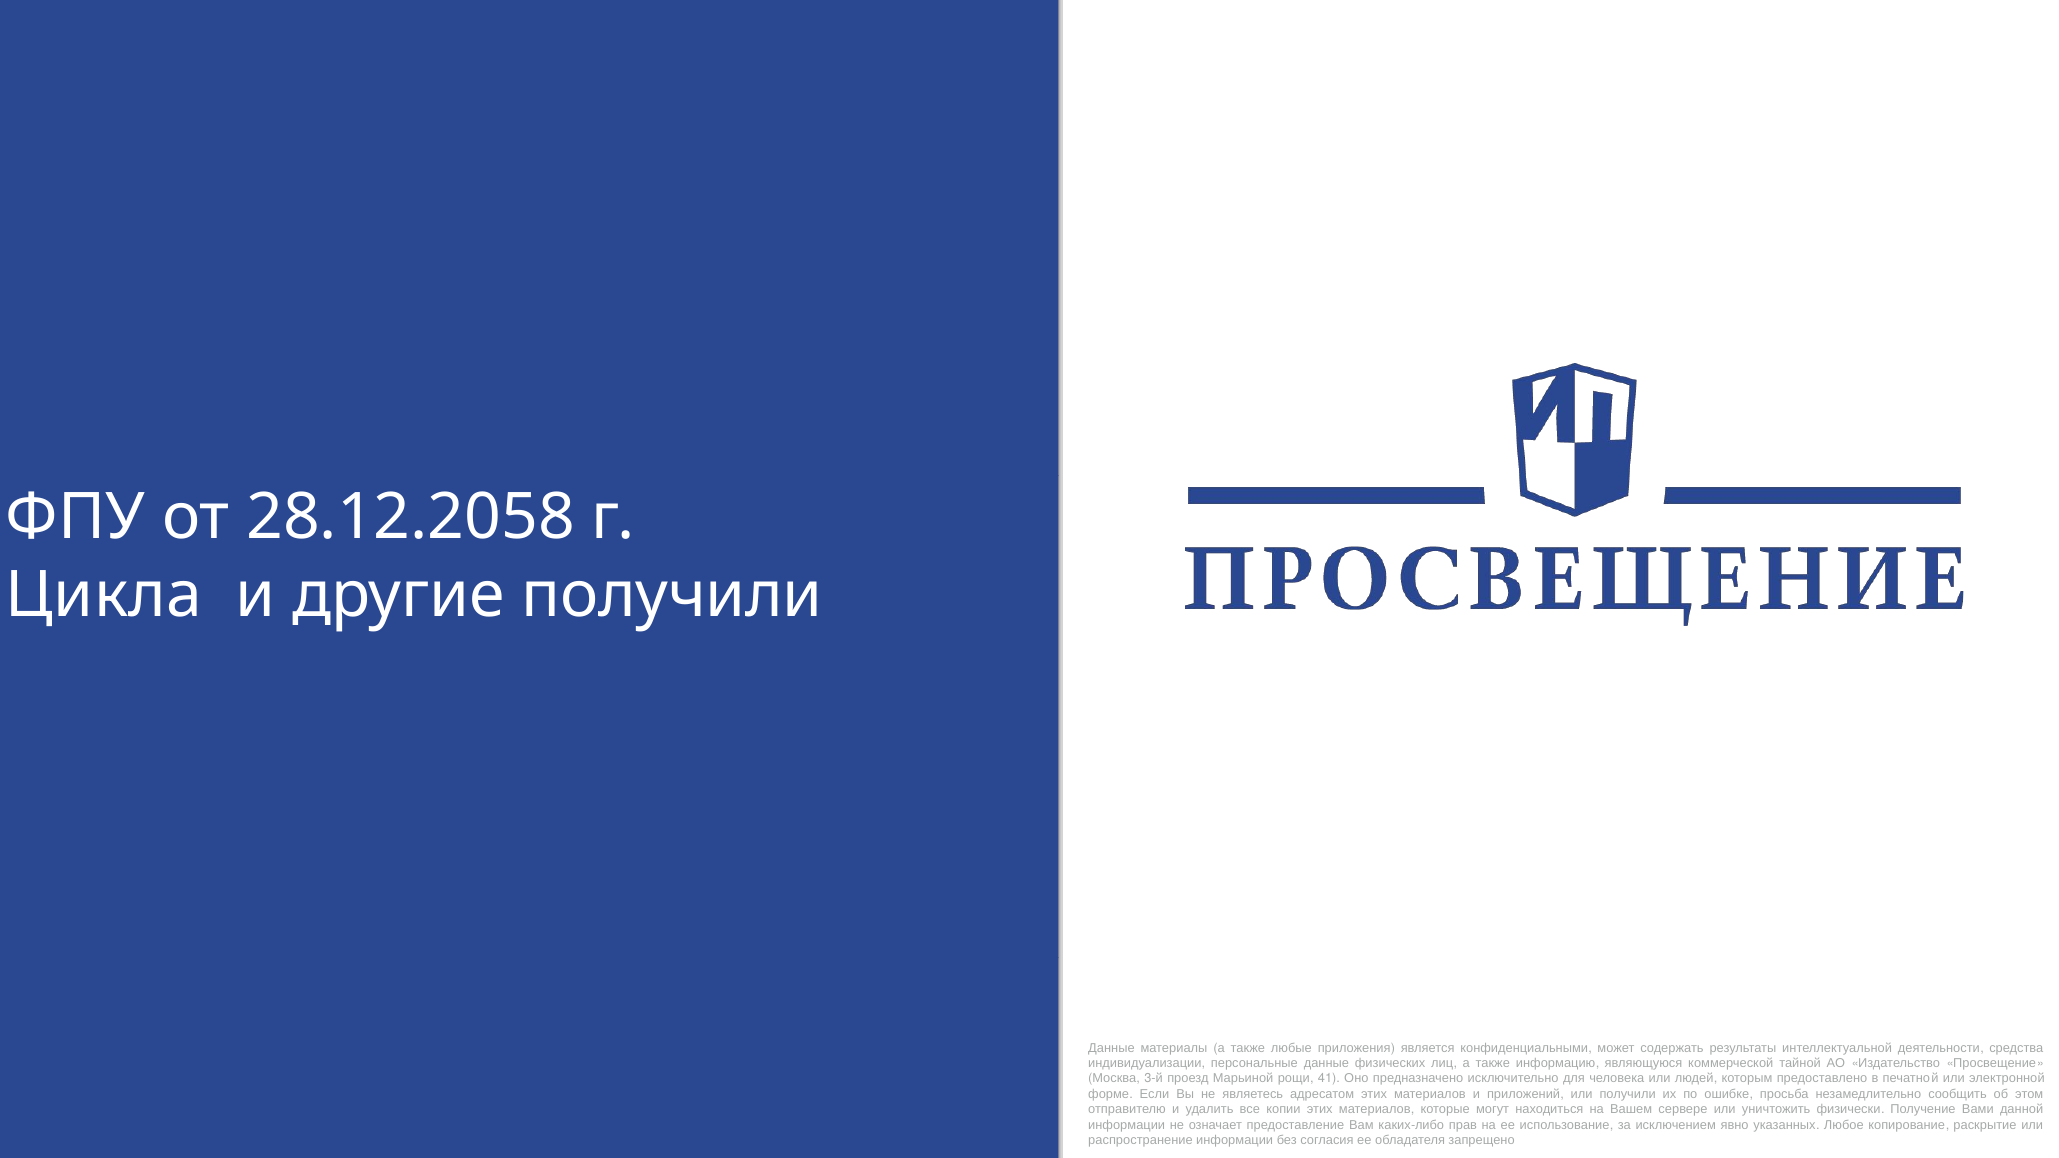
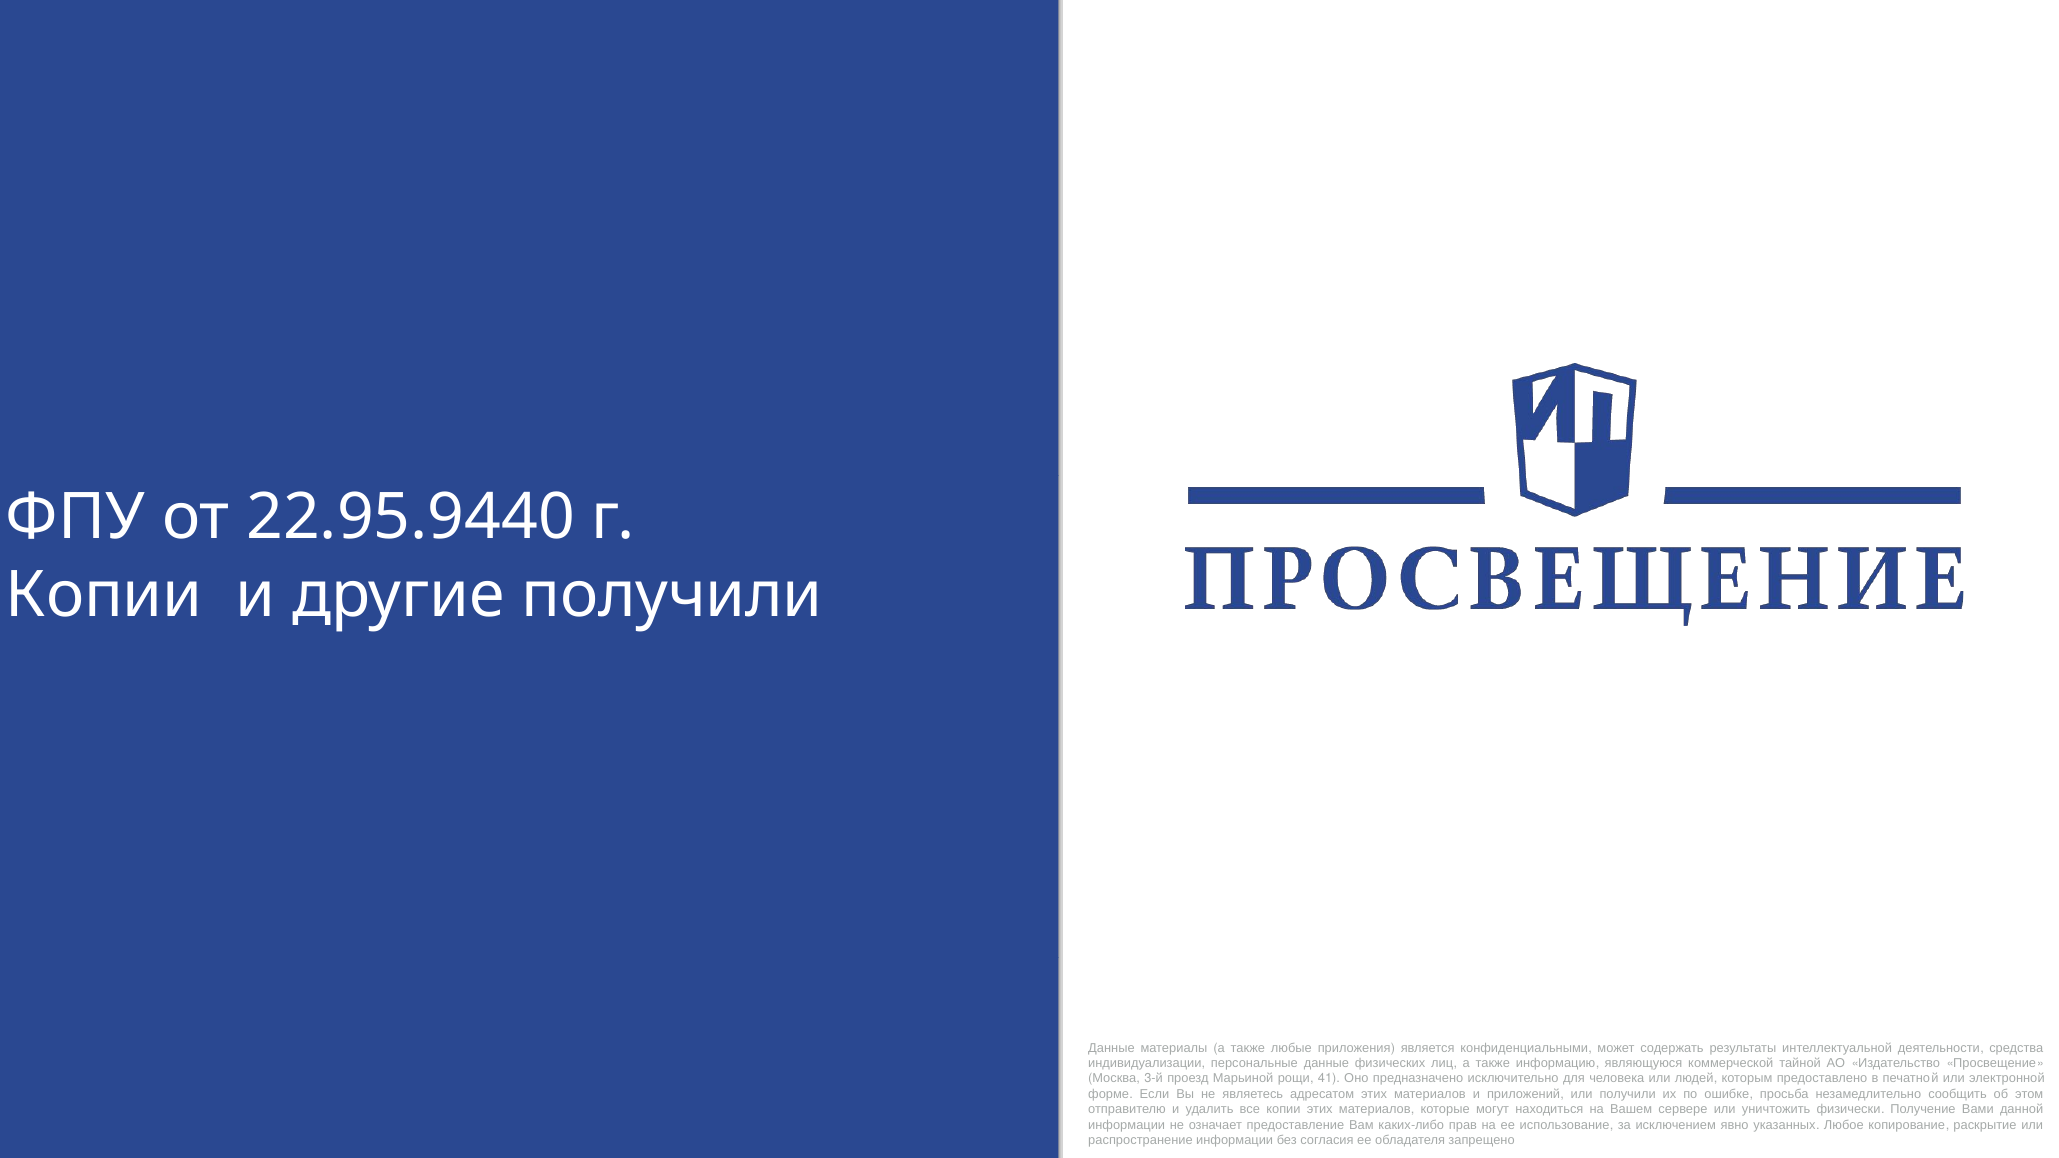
28.12.2058: 28.12.2058 -> 22.95.9440 (411, 518)
Цикла: Цикла -> Копии (104, 595)
